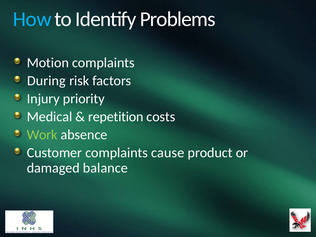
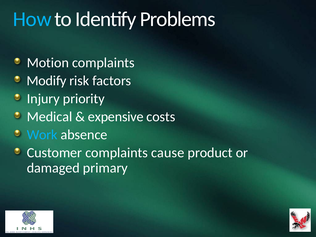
During: During -> Modify (47, 81)
repetition: repetition -> expensive (116, 117)
Work colour: light green -> light blue (42, 135)
balance: balance -> primary (105, 168)
